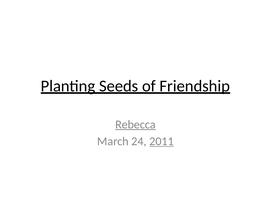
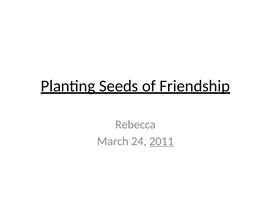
Rebecca underline: present -> none (135, 125)
